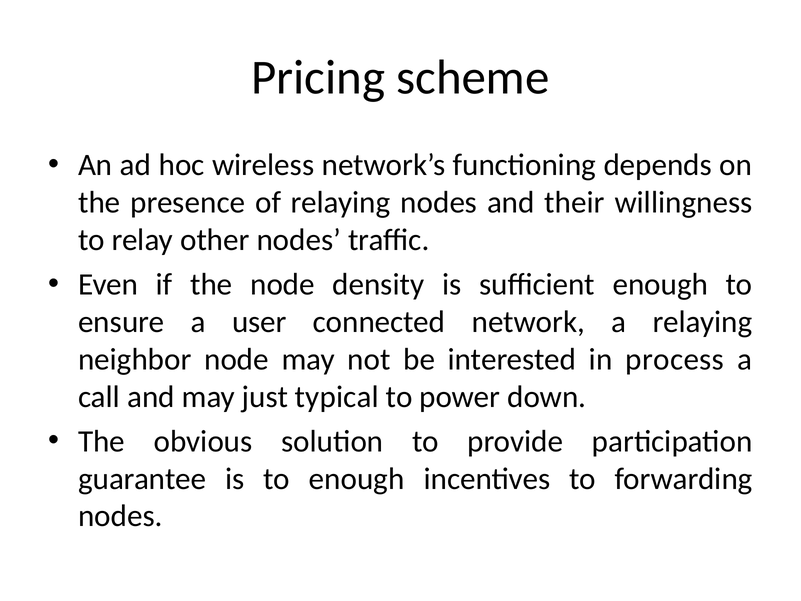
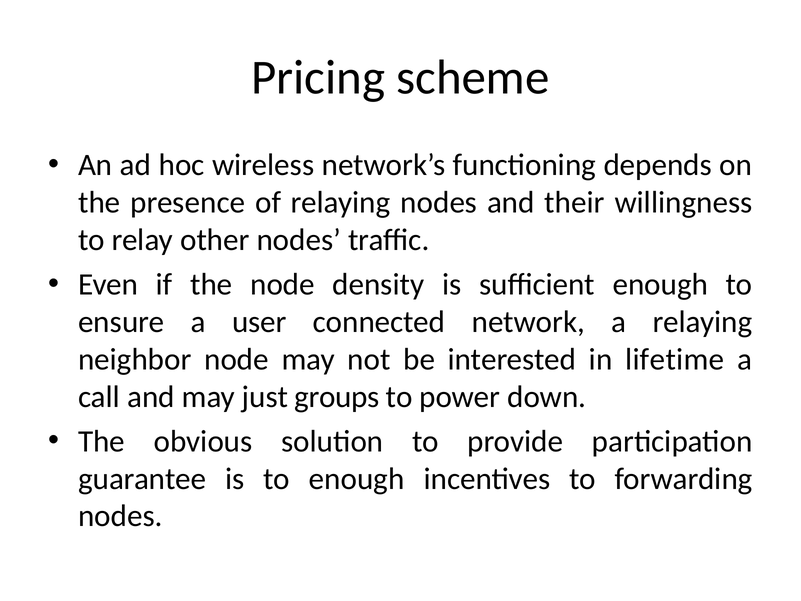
process: process -> lifetime (675, 359)
typical: typical -> groups (337, 397)
